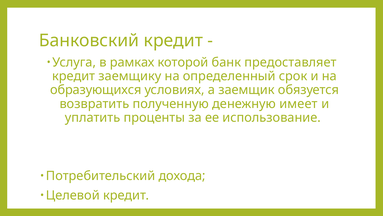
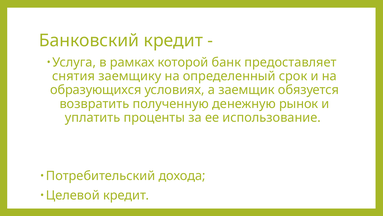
кредит: кредит -> снятия (74, 76)
имеет: имеет -> рынок (299, 104)
